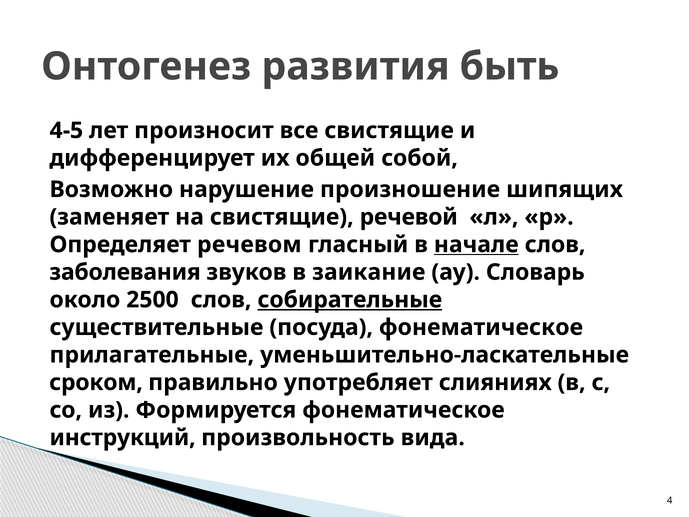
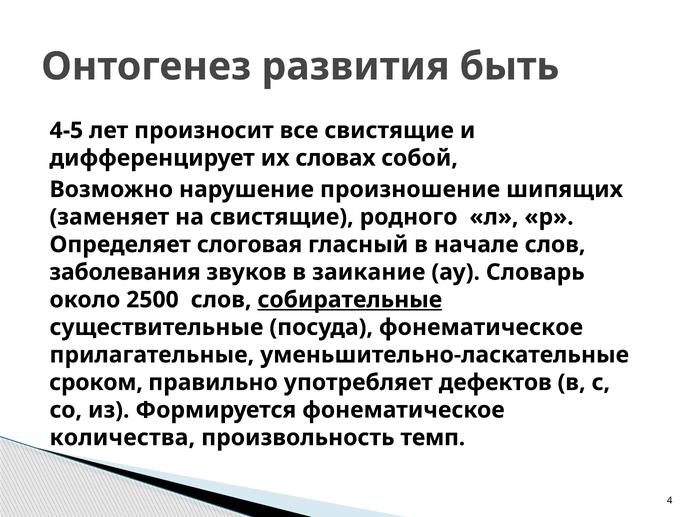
общей: общей -> словах (335, 158)
речевой: речевой -> родного (409, 217)
речевом: речевом -> слоговая (250, 244)
начале underline: present -> none (476, 244)
слияниях: слияниях -> дефектов (495, 382)
инструкций: инструкций -> количества (122, 437)
вида: вида -> темп (433, 437)
